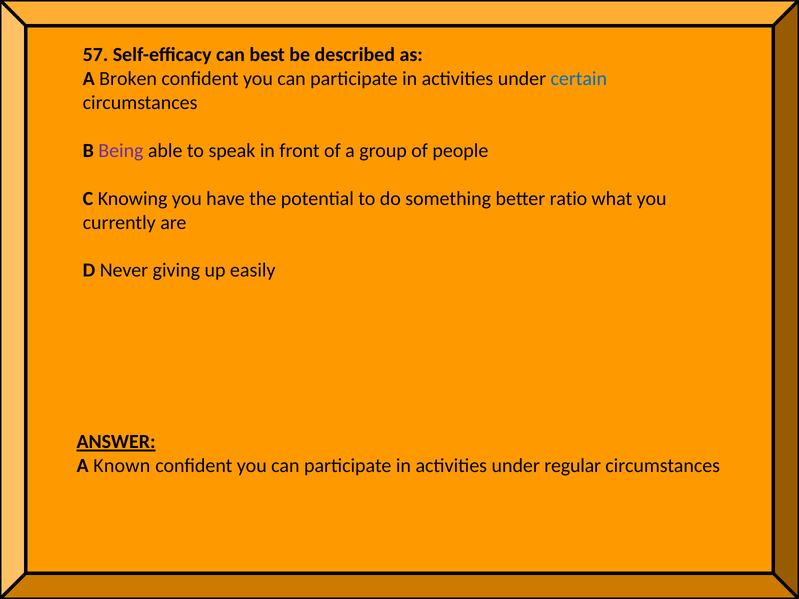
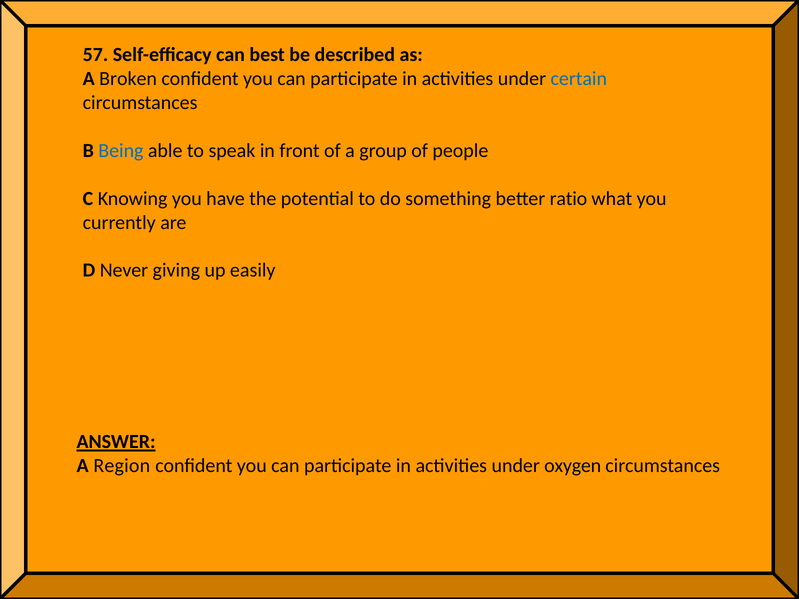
Being colour: purple -> blue (121, 151)
Known: Known -> Region (122, 466)
regular: regular -> oxygen (573, 466)
